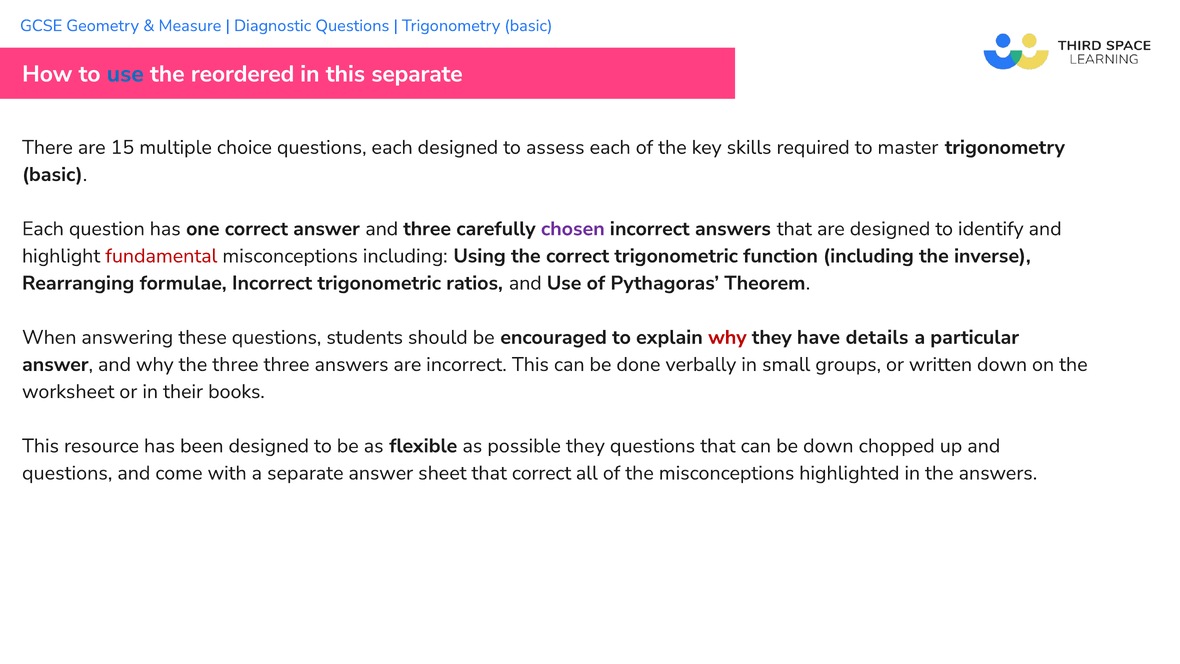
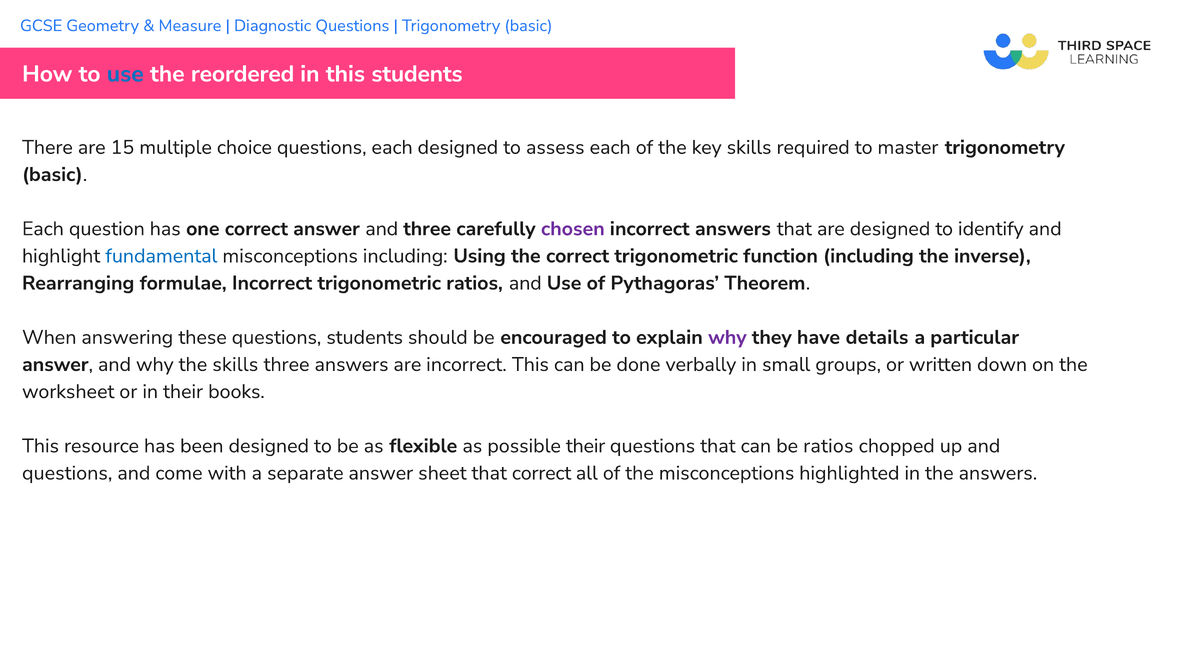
this separate: separate -> students (417, 74)
fundamental colour: red -> blue (161, 256)
why colour: red -> purple (727, 337)
the three: three -> skills (235, 364)
possible they: they -> their (586, 446)
be down: down -> ratios (828, 446)
